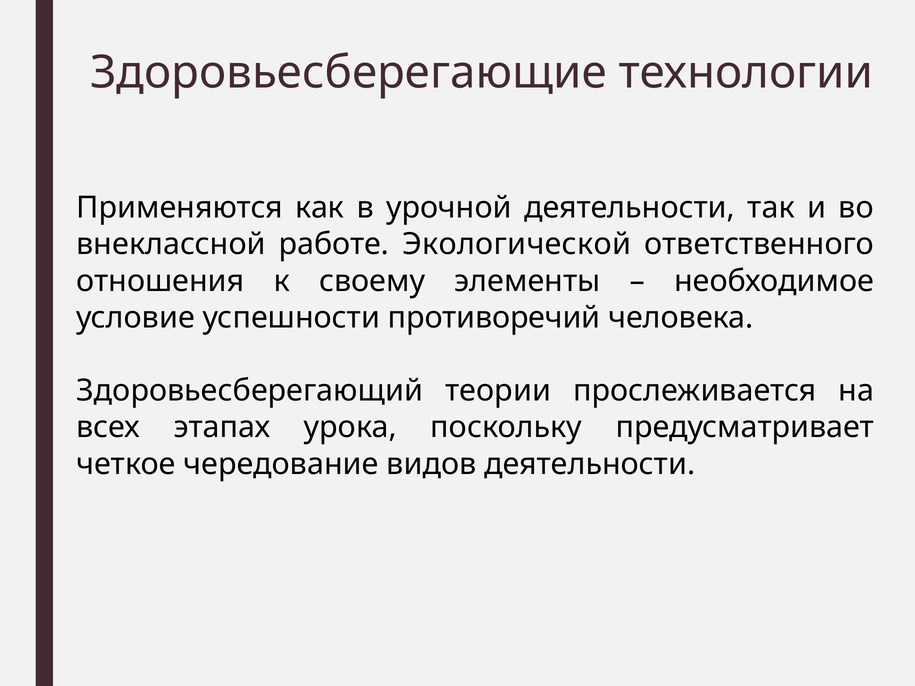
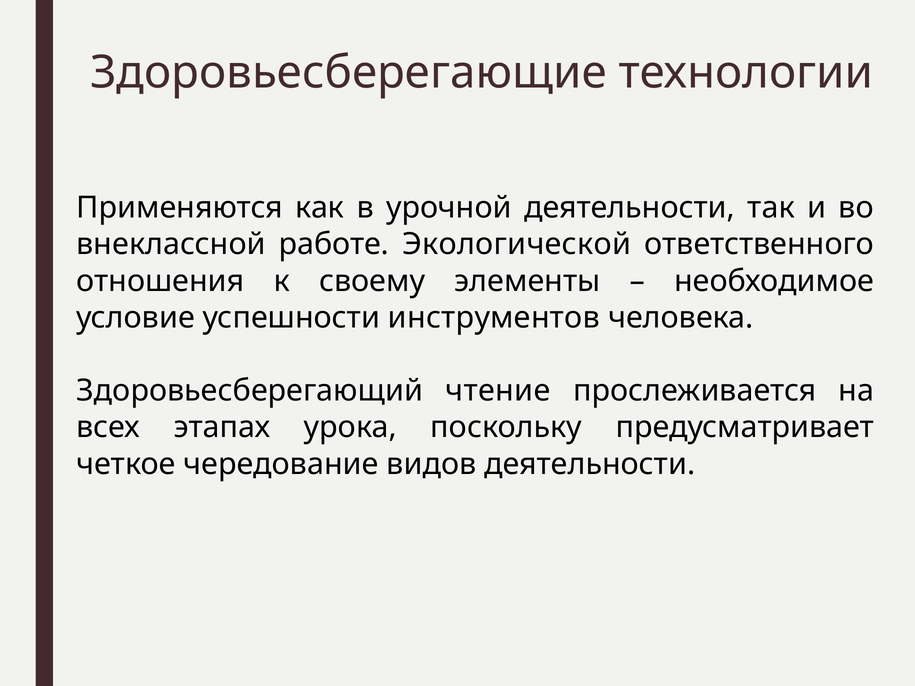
противоречий: противоречий -> инструментов (494, 318)
теории: теории -> чтение (498, 391)
